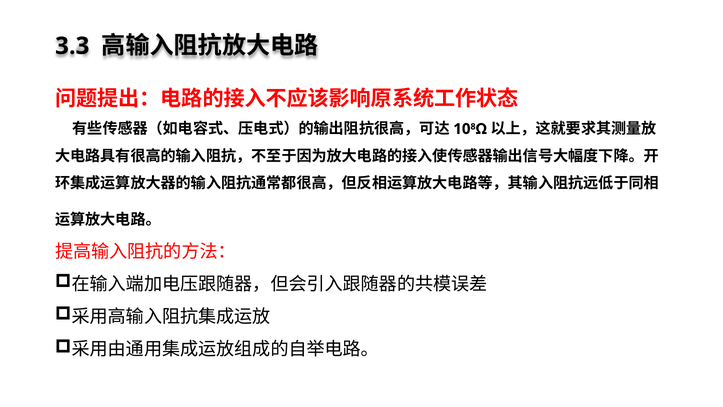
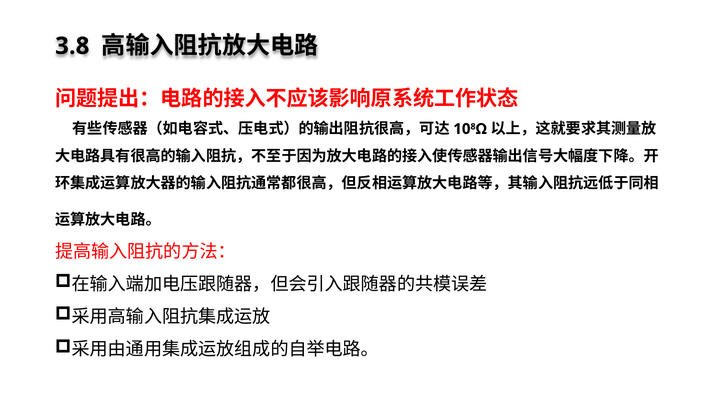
3.3: 3.3 -> 3.8 (72, 46)
